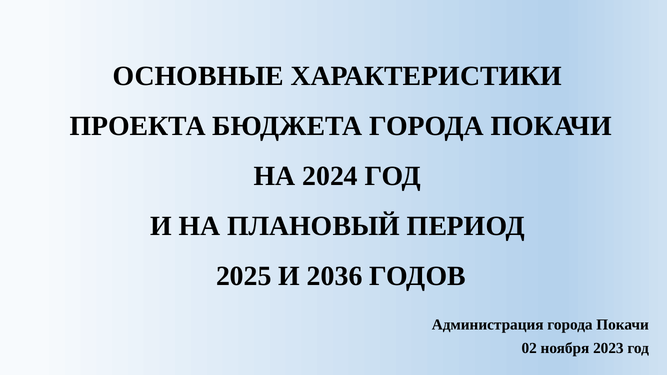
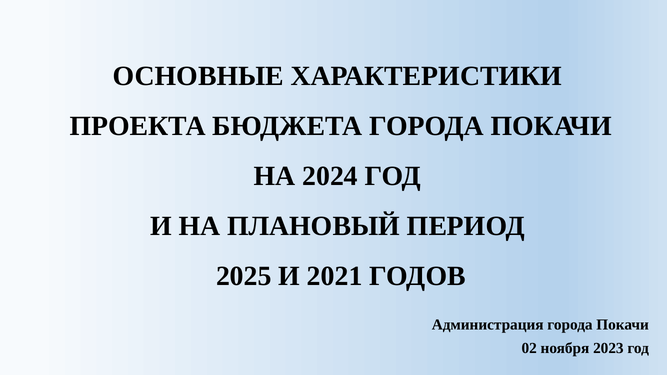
2036: 2036 -> 2021 (335, 276)
